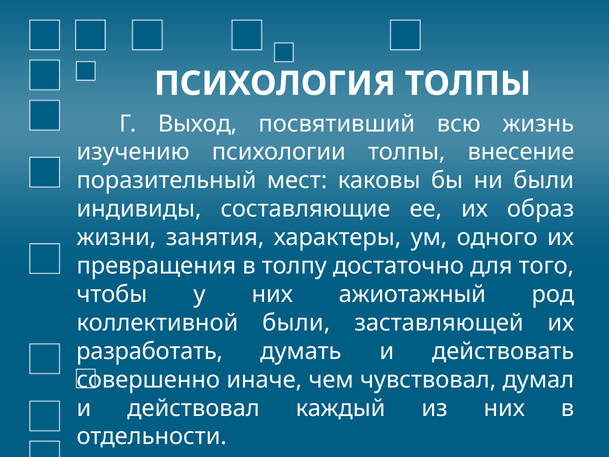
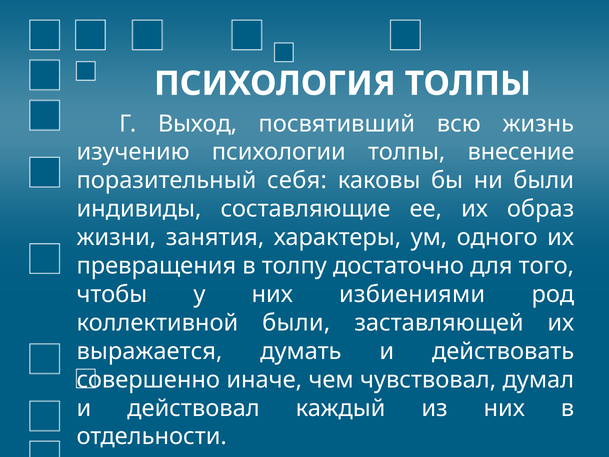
мест: мест -> себя (297, 180)
ажиотажный: ажиотажный -> избиениями (412, 294)
разработать: разработать -> выражается (149, 351)
